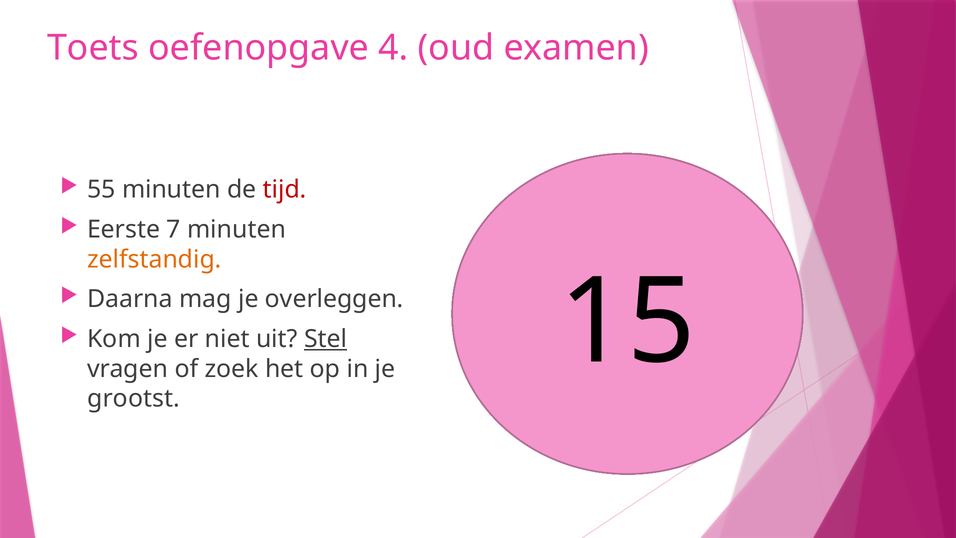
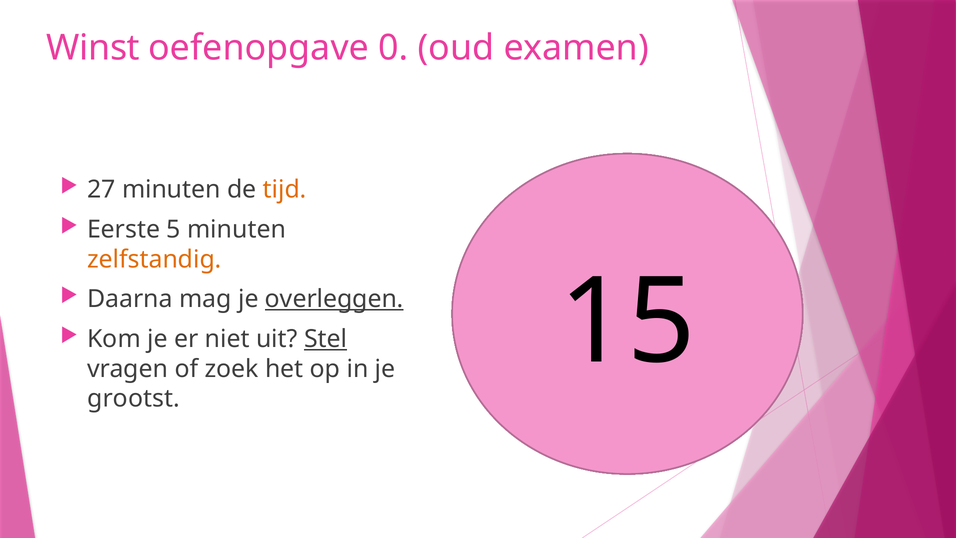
Toets: Toets -> Winst (93, 48)
4: 4 -> 0 (393, 48)
55: 55 -> 27 (101, 190)
tijd colour: red -> orange (285, 190)
7: 7 -> 5 (174, 229)
overleggen underline: none -> present (334, 299)
